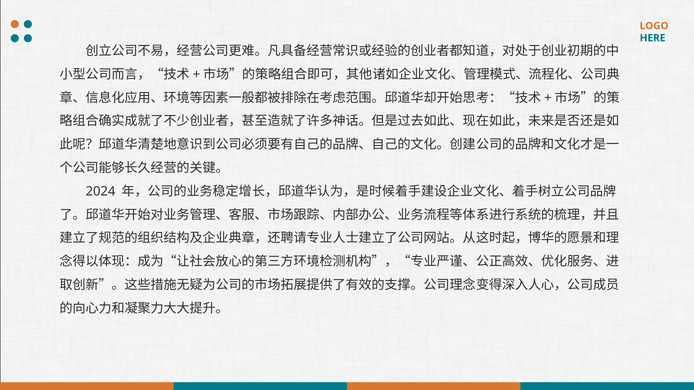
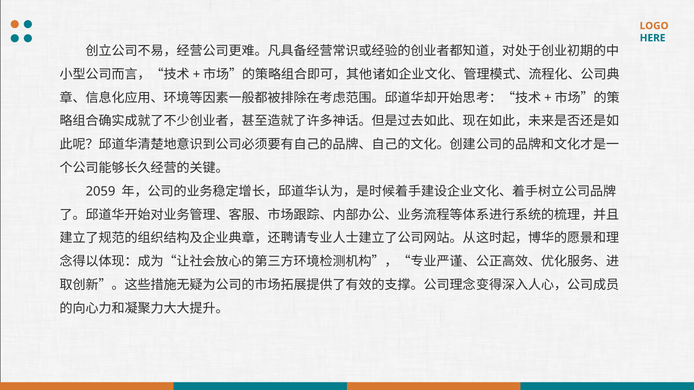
2024: 2024 -> 2059 (100, 192)
